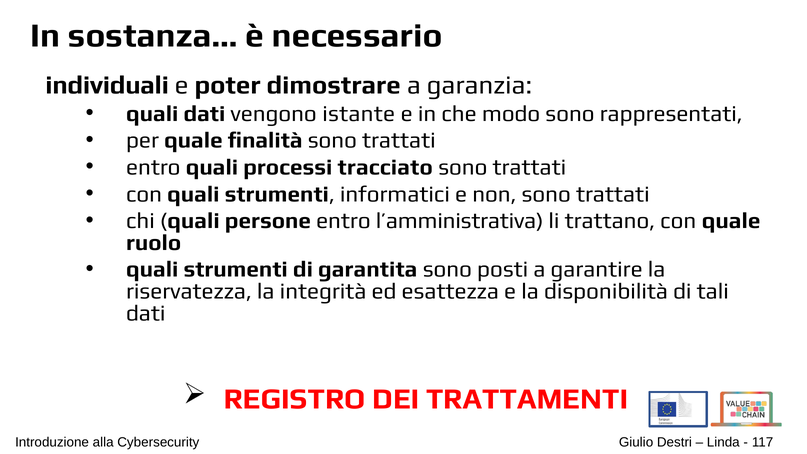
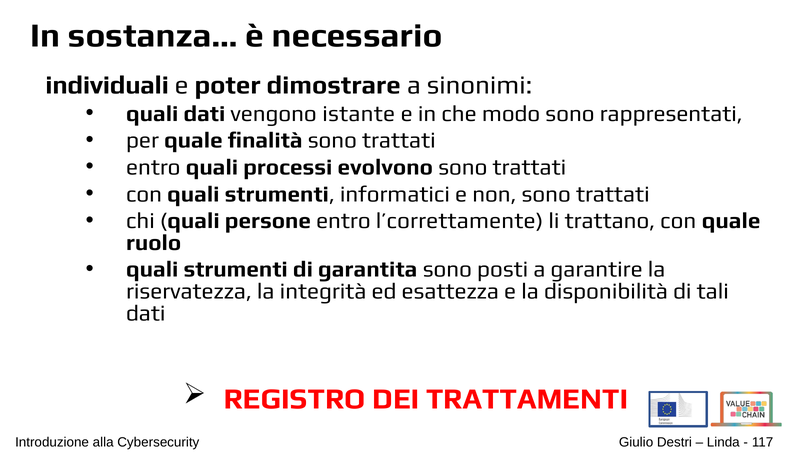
garanzia: garanzia -> sinonimi (480, 85)
tracciato: tracciato -> evolvono (385, 167)
l’amministrativa: l’amministrativa -> l’correttamente (459, 221)
